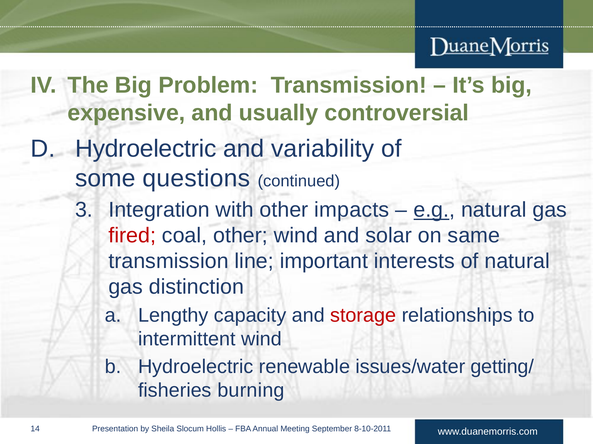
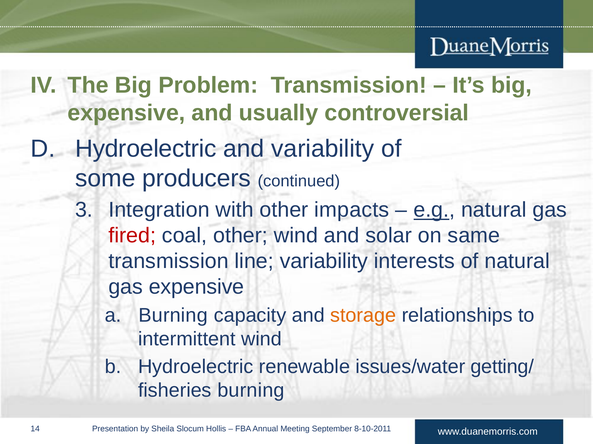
questions: questions -> producers (197, 179)
line important: important -> variability (324, 262)
gas distinction: distinction -> expensive (197, 287)
Lengthy: Lengthy -> Burning (173, 316)
storage colour: red -> orange (363, 316)
